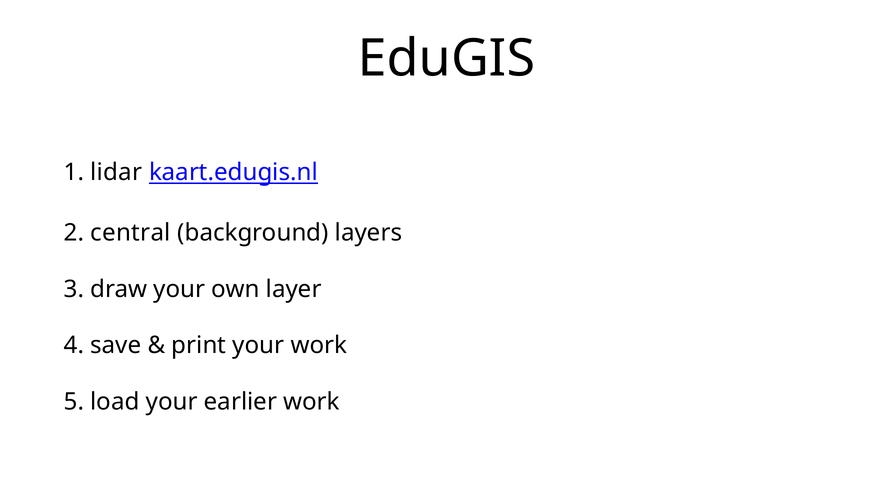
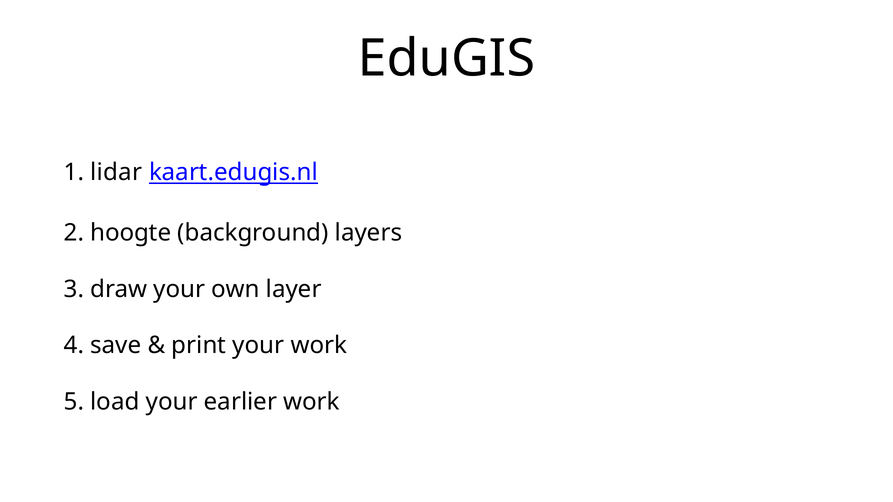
central: central -> hoogte (131, 233)
